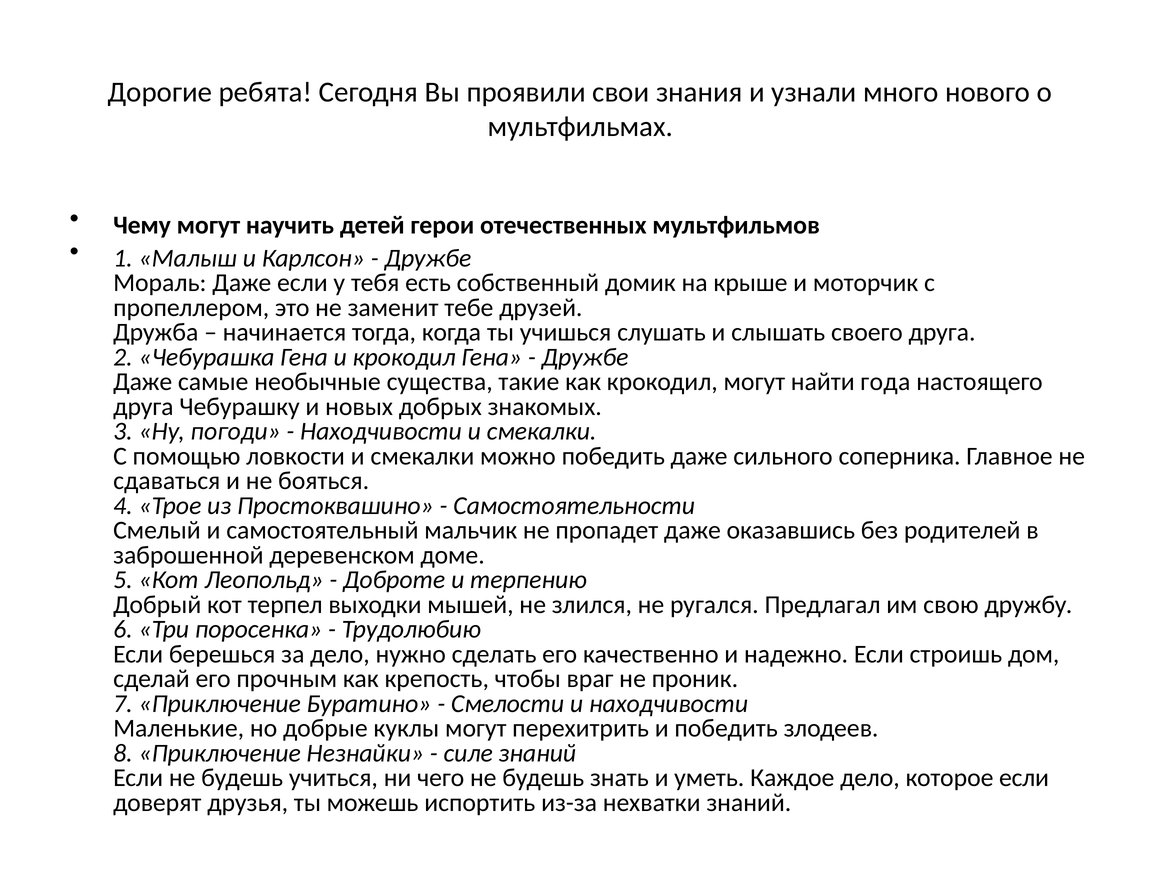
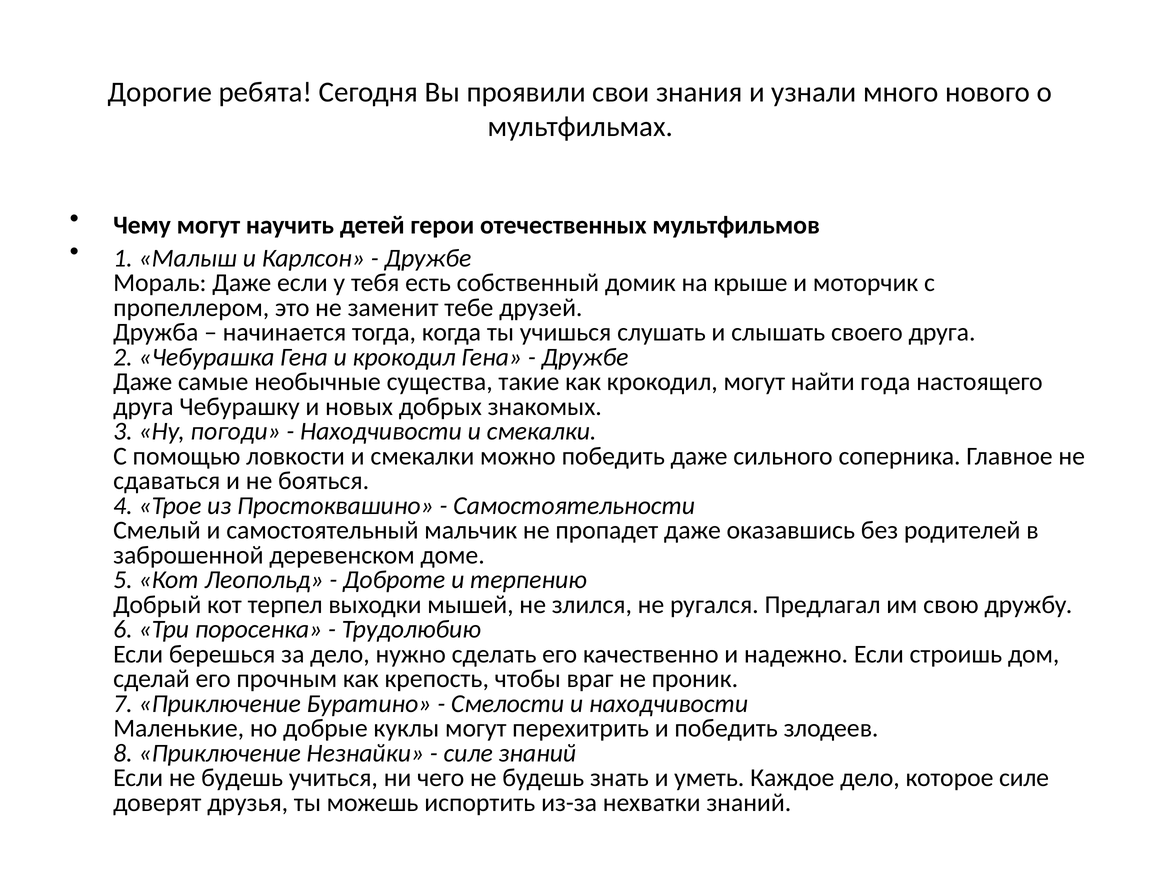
которое если: если -> силе (1024, 779)
